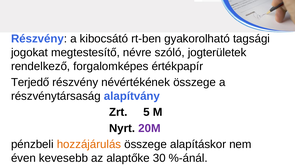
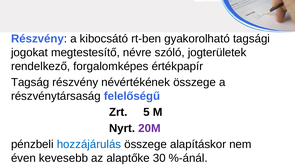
Terjedő: Terjedő -> Tagság (30, 82)
alapítvány: alapítvány -> felelőségű (132, 96)
hozzájárulás colour: orange -> blue (89, 144)
